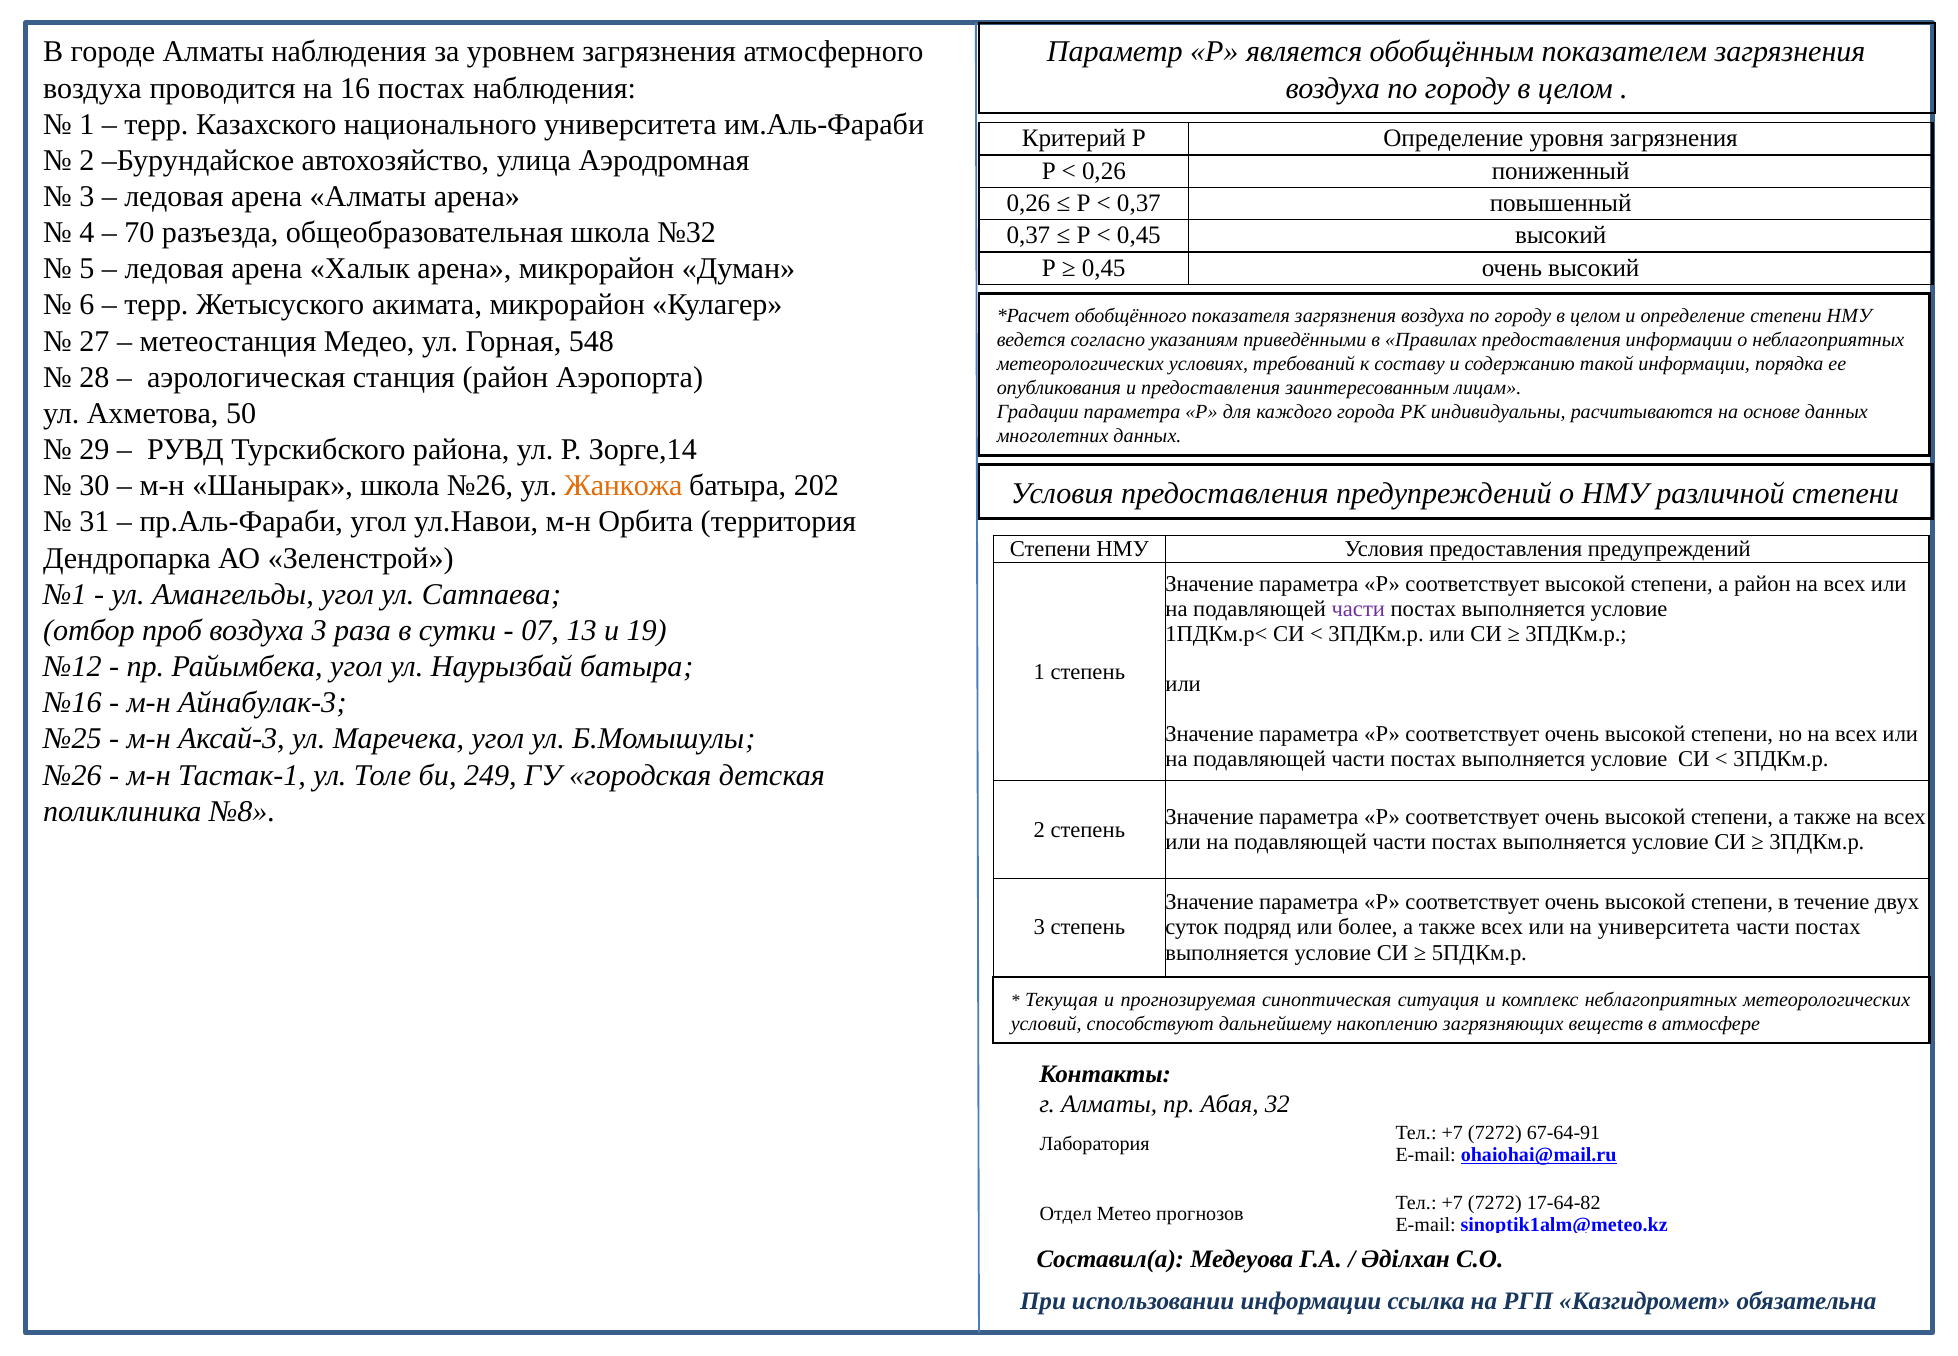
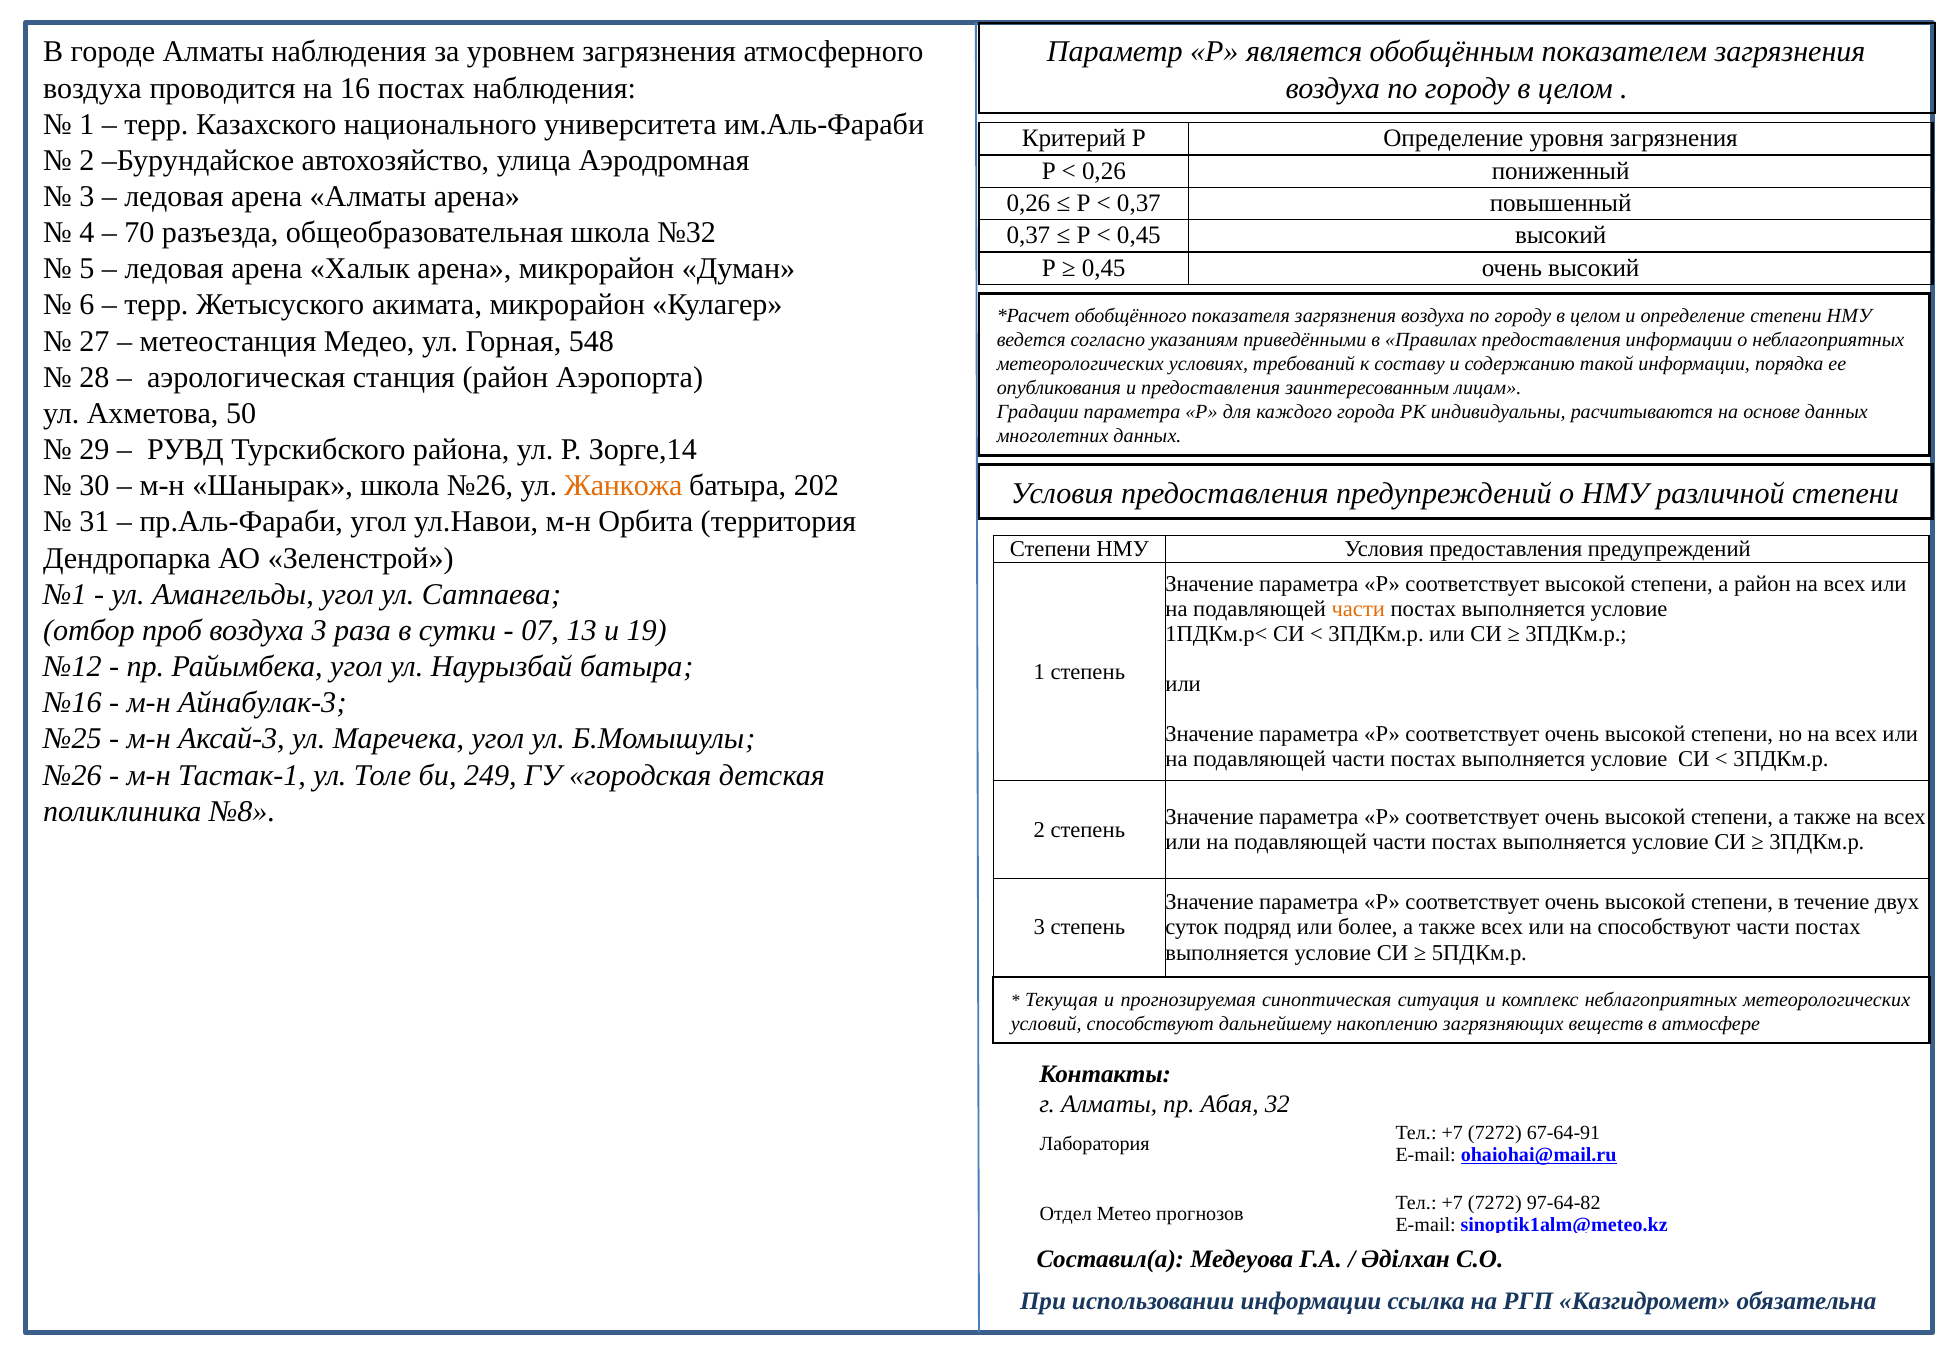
части colour: purple -> orange (1358, 609)
на университета: университета -> способствуют (1664, 927)
17-64-82: 17-64-82 -> 97-64-82 (1564, 1202)
